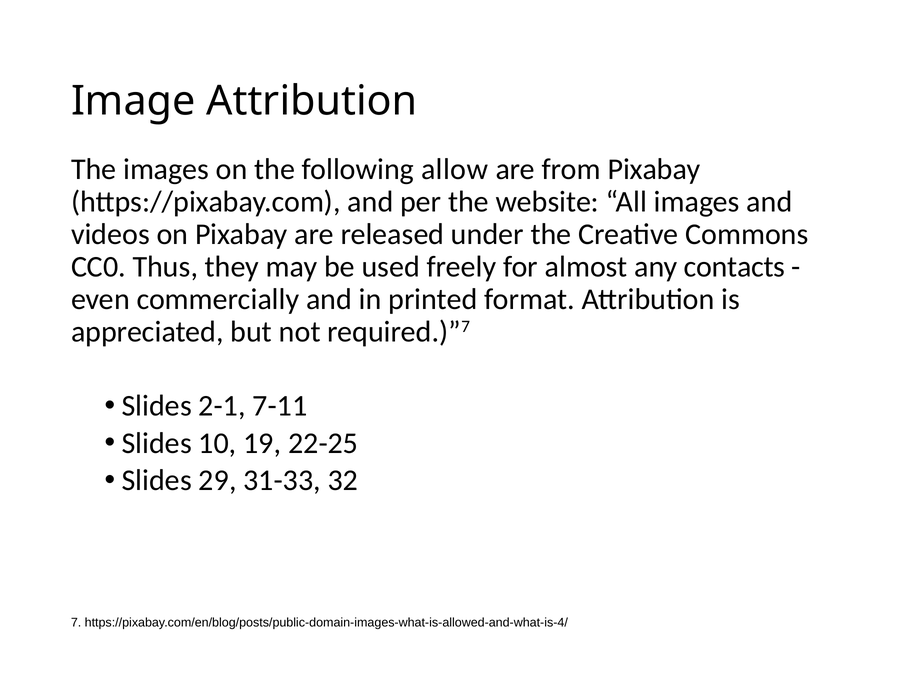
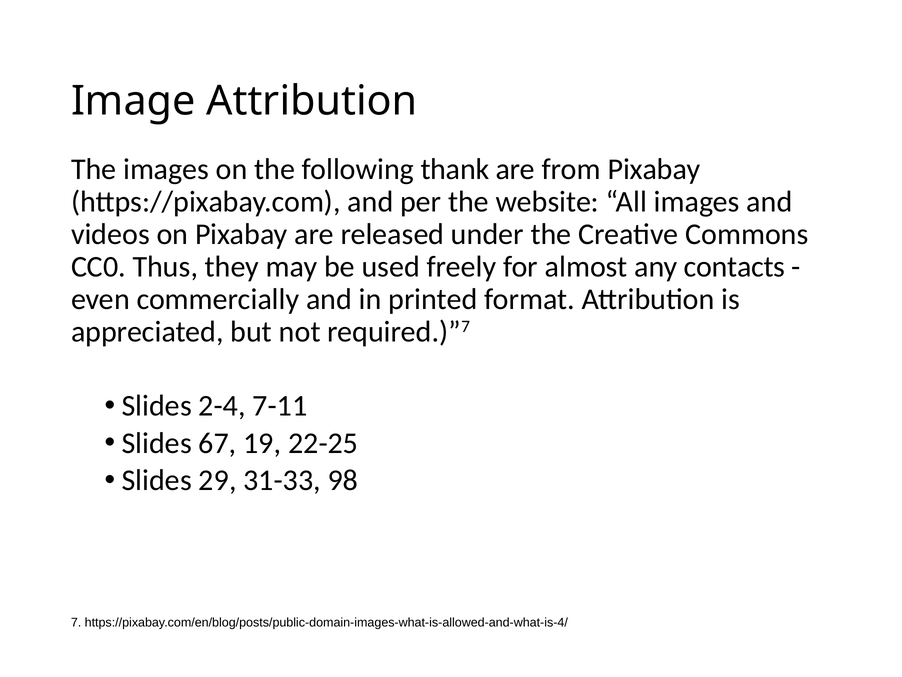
allow: allow -> thank (455, 169)
2-1: 2-1 -> 2-4 (222, 406)
10: 10 -> 67 (217, 443)
32: 32 -> 98 (343, 480)
